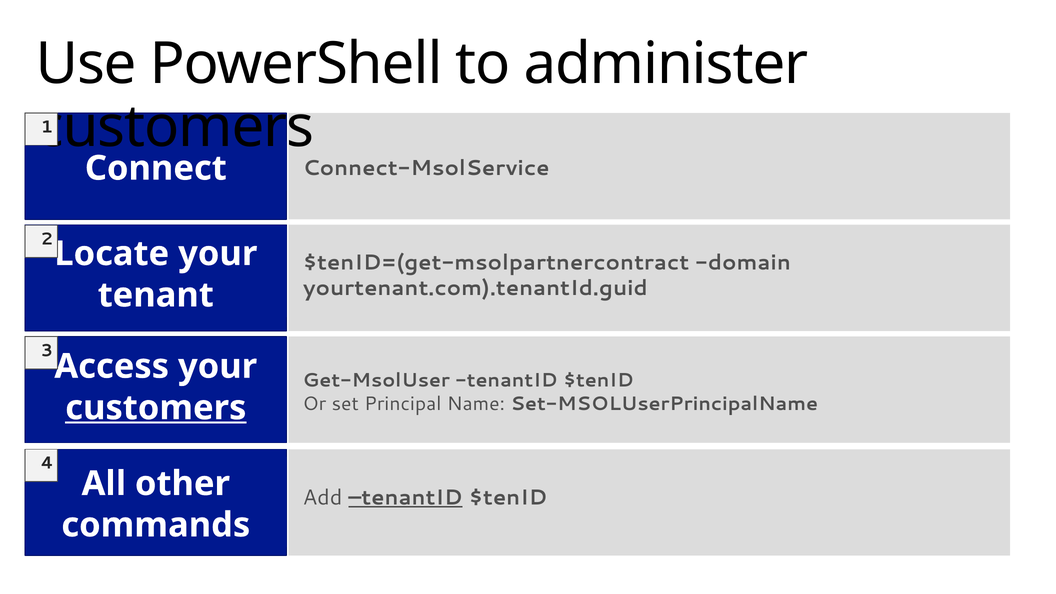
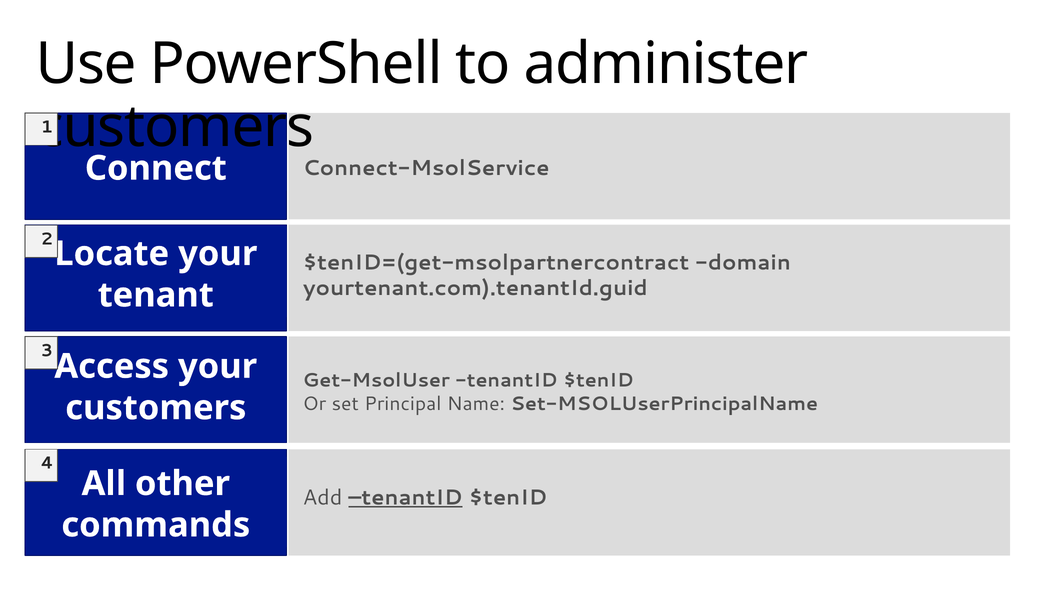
customers underline: present -> none (156, 408)
